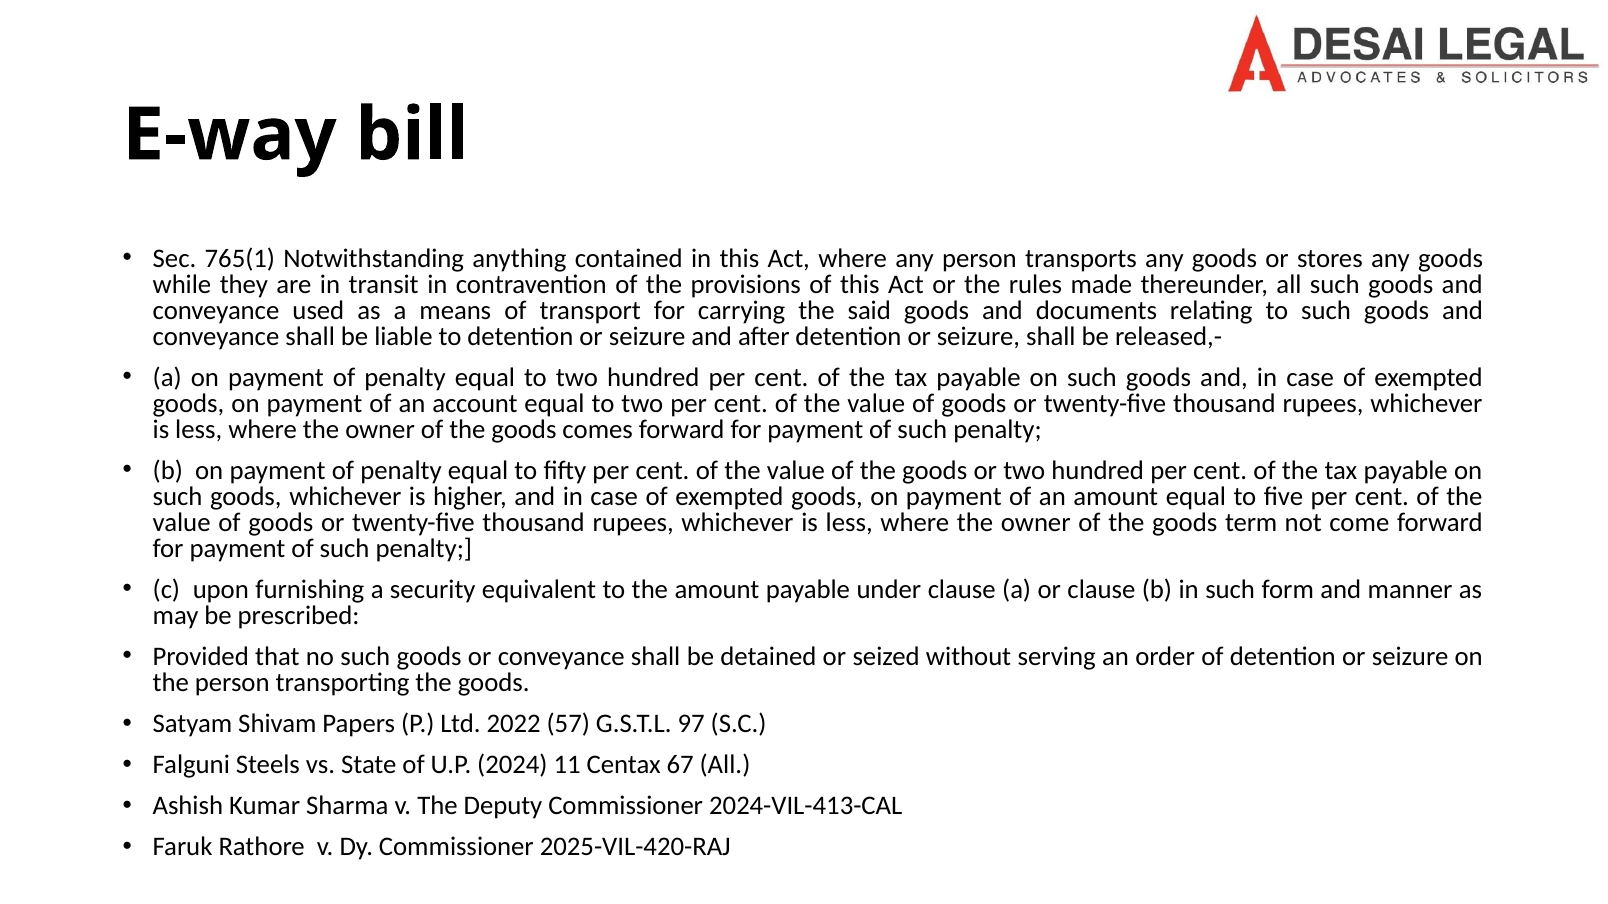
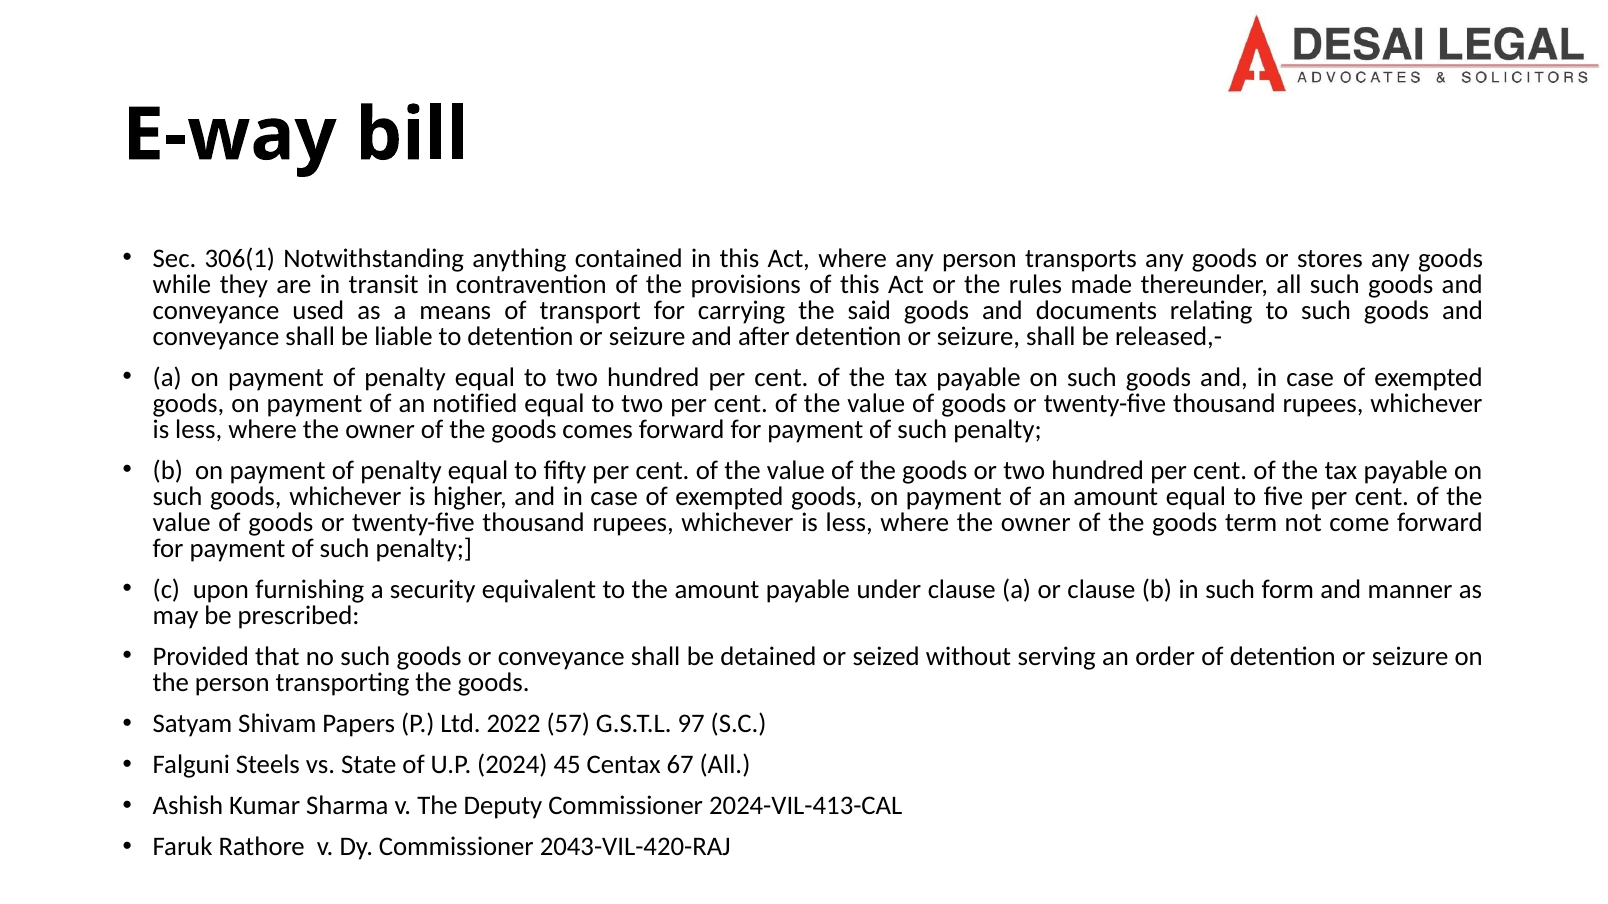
765(1: 765(1 -> 306(1 (240, 259)
account: account -> notified (475, 404)
11: 11 -> 45 (567, 765)
2025-VIL-420-RAJ: 2025-VIL-420-RAJ -> 2043-VIL-420-RAJ (635, 848)
